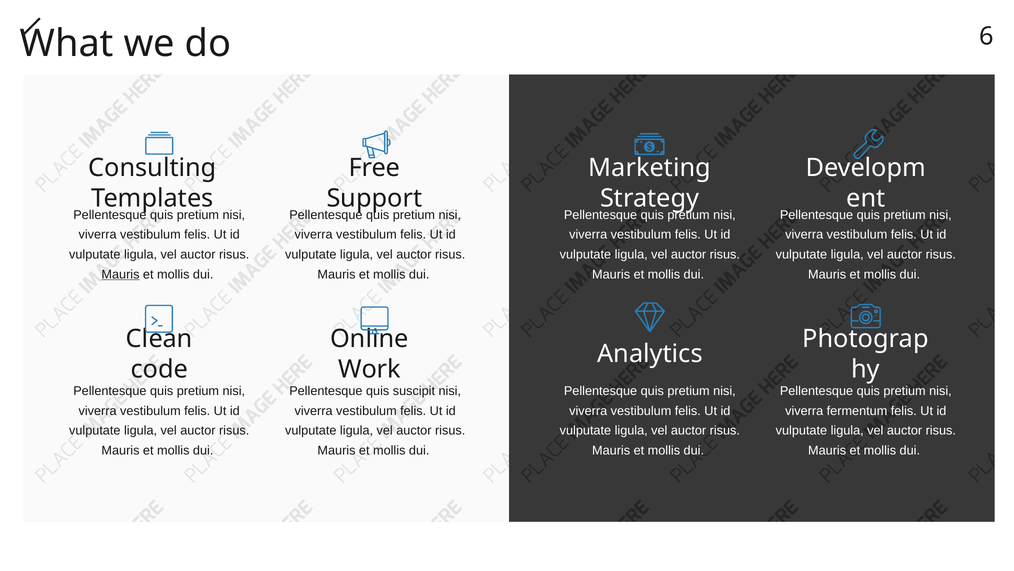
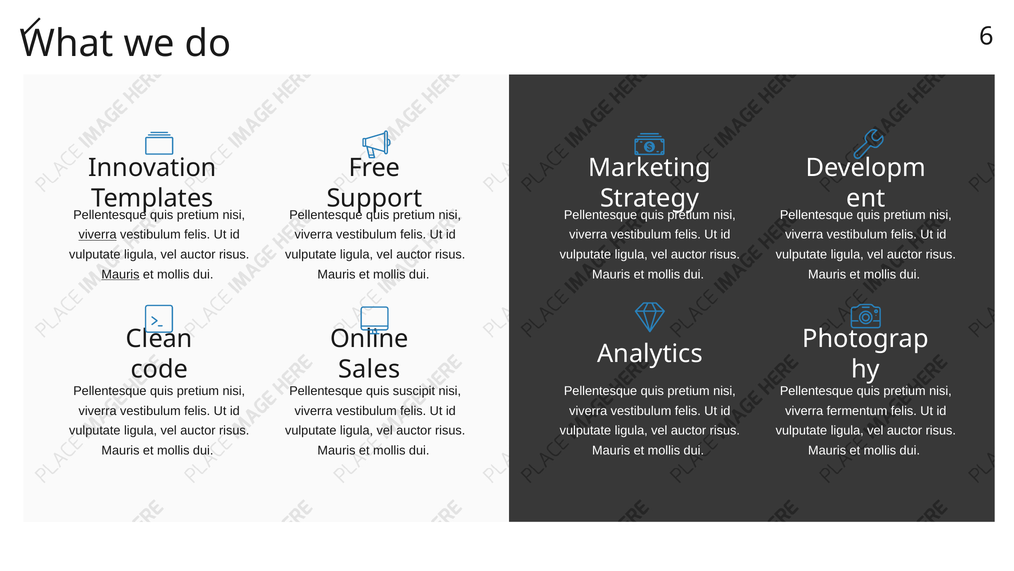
Consulting: Consulting -> Innovation (153, 168)
viverra underline: none -> present (98, 235)
Work: Work -> Sales (369, 369)
